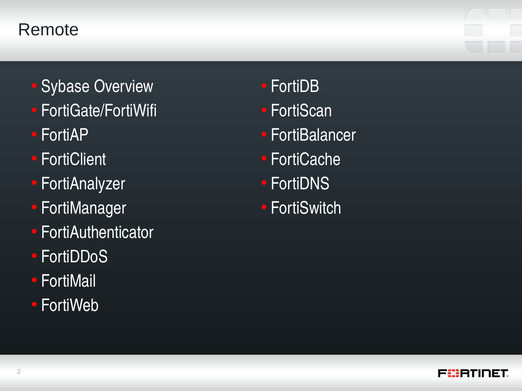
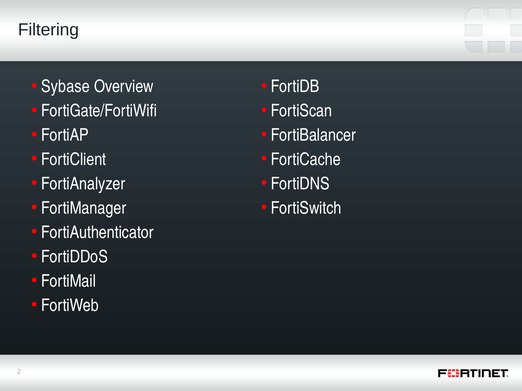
Remote: Remote -> Filtering (48, 30)
